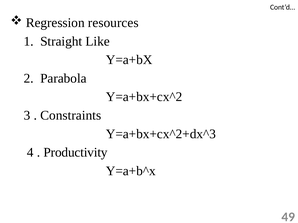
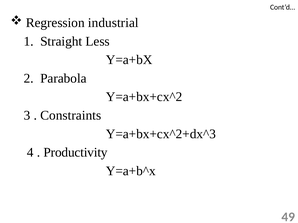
resources: resources -> industrial (113, 23)
Like: Like -> Less (98, 41)
